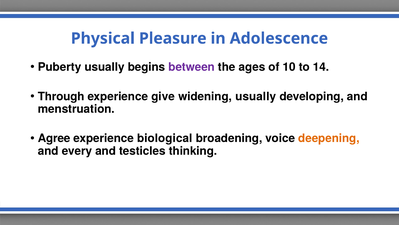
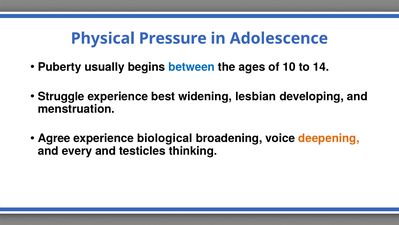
Pleasure: Pleasure -> Pressure (173, 38)
between colour: purple -> blue (192, 67)
Through: Through -> Struggle (61, 96)
give: give -> best (163, 96)
widening usually: usually -> lesbian (256, 96)
